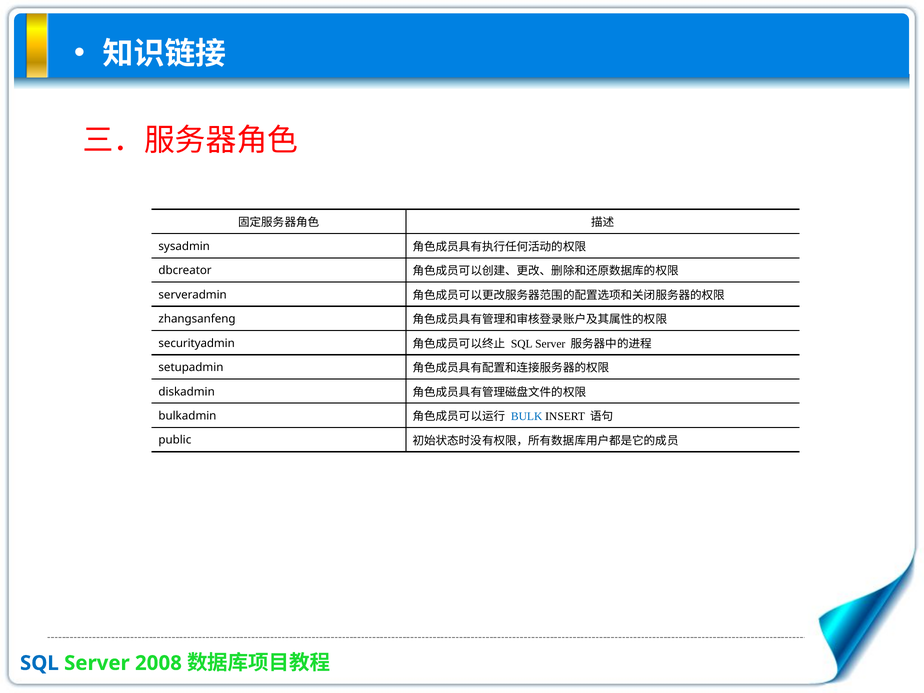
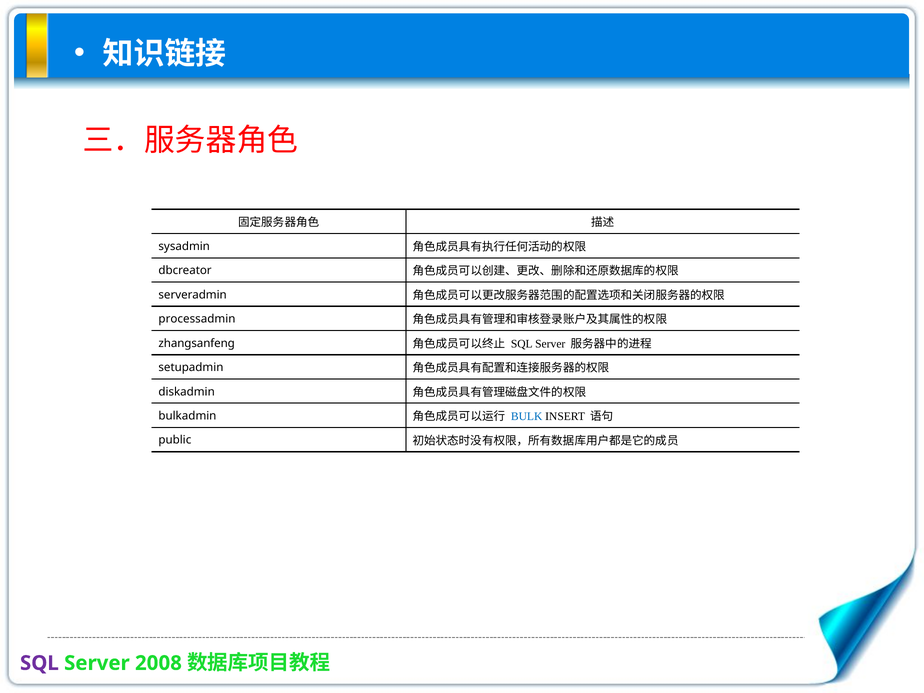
zhangsanfeng: zhangsanfeng -> processadmin (197, 319)
securityadmin: securityadmin -> zhangsanfeng (197, 343)
SQL colour: blue -> purple (39, 663)
